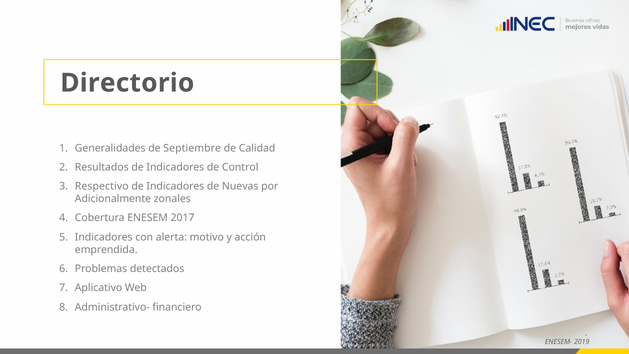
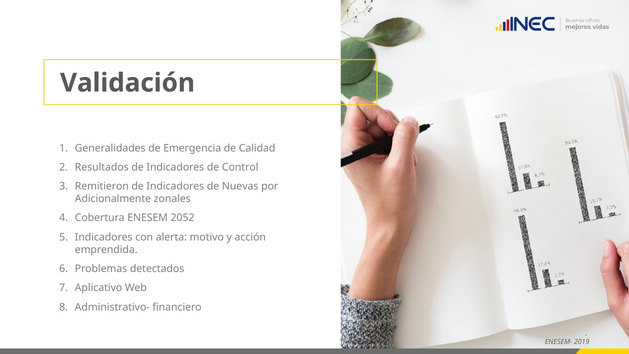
Directorio: Directorio -> Validación (127, 83)
Septiembre: Septiembre -> Emergencia (192, 148)
Respectivo: Respectivo -> Remitieron (102, 186)
2017: 2017 -> 2052 (183, 218)
